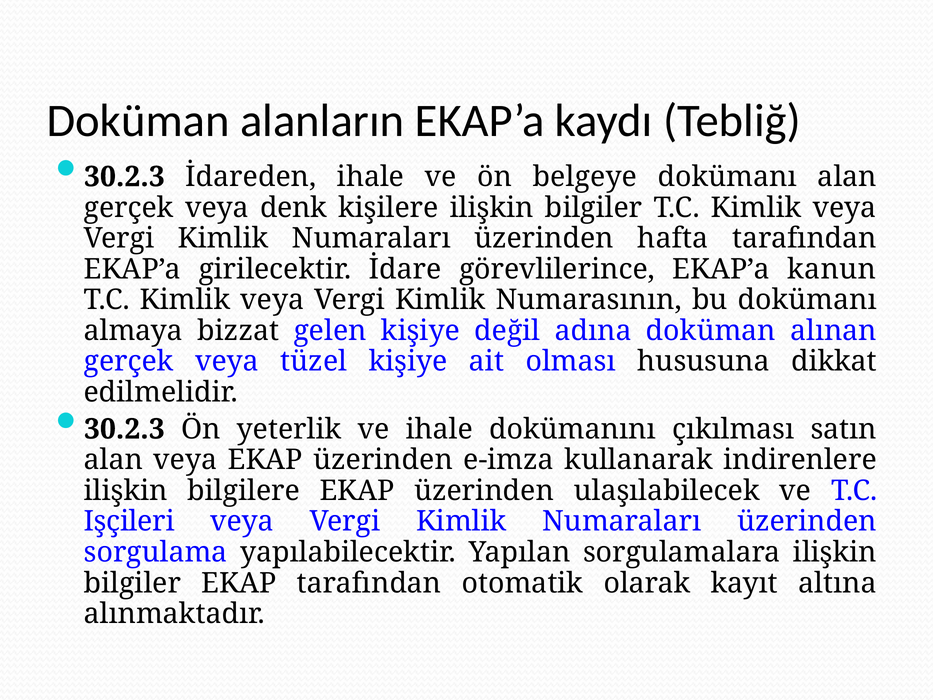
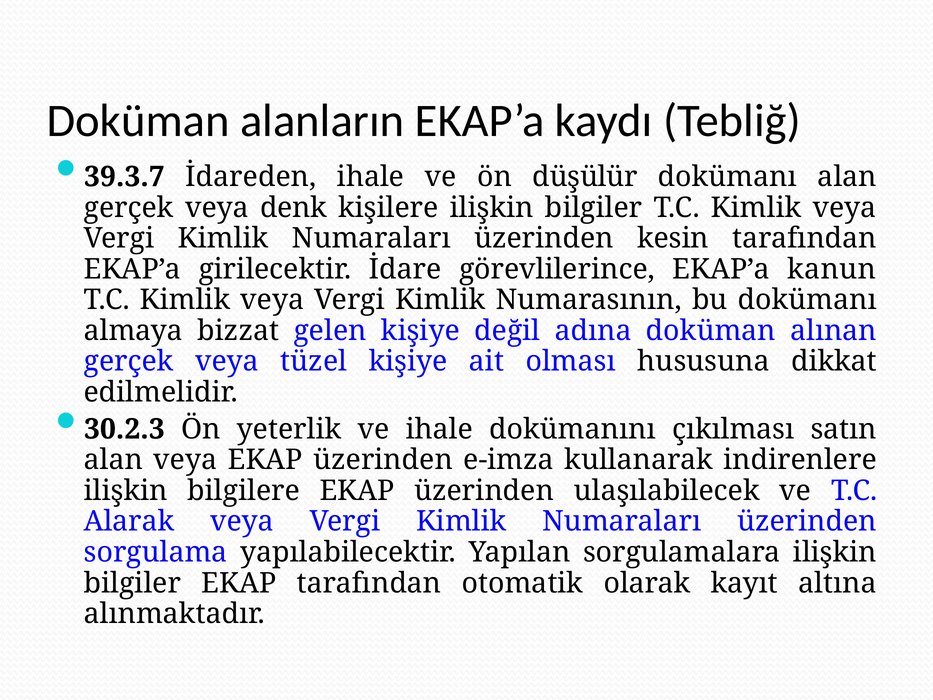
30.2.3: 30.2.3 -> 39.3.7 (124, 177)
belgeye: belgeye -> düşülür (585, 177)
hafta: hafta -> kesin (673, 238)
Işçileri: Işçileri -> Alarak (129, 521)
